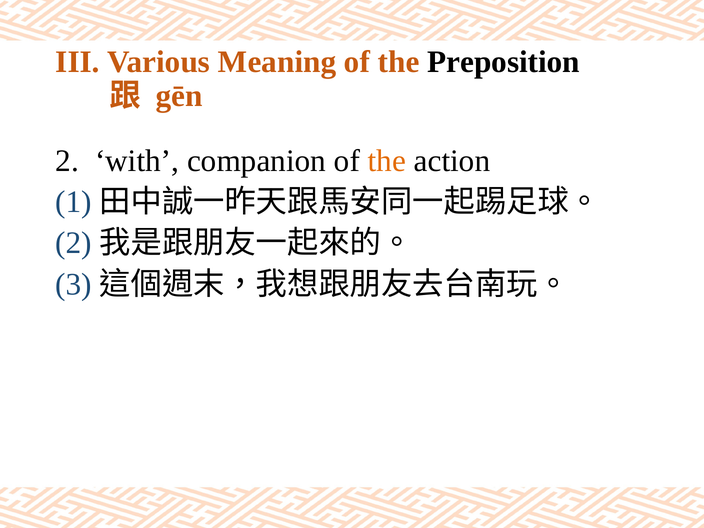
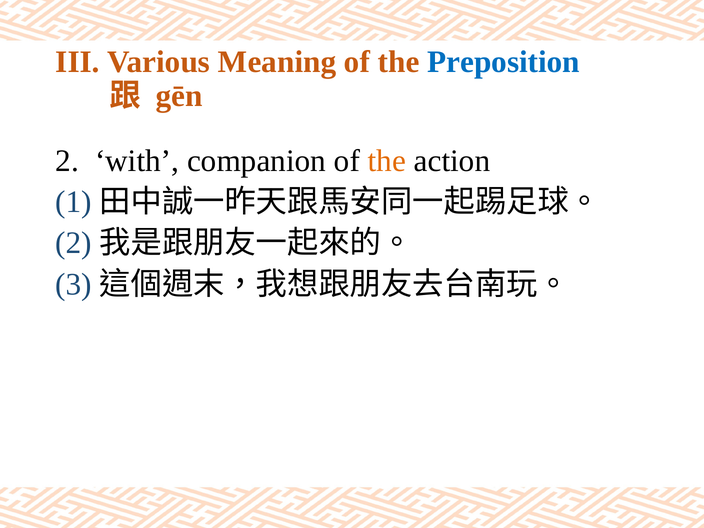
Preposition colour: black -> blue (504, 62)
